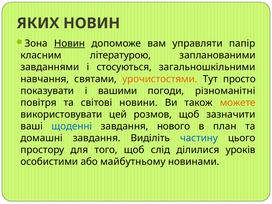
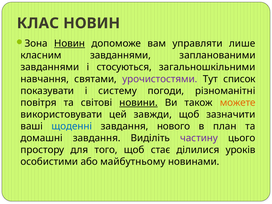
ЯКИХ: ЯКИХ -> КЛАС (38, 23)
папір: папір -> лише (242, 44)
класним літературою: літературою -> завданнями (120, 55)
урочистостями colour: orange -> purple (160, 79)
просто: просто -> список (239, 79)
вашими: вашими -> систему (118, 91)
новини underline: none -> present (139, 103)
розмов: розмов -> завжди (153, 114)
частину colour: blue -> purple (199, 138)
слід: слід -> стає (161, 150)
